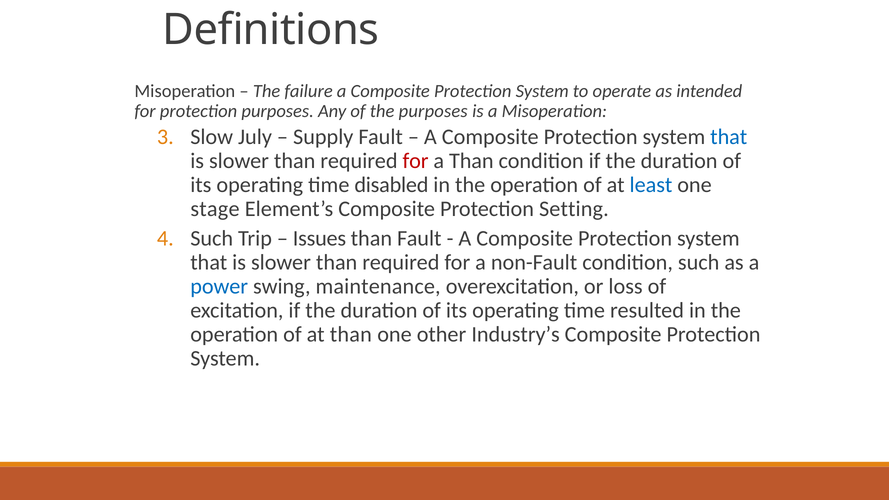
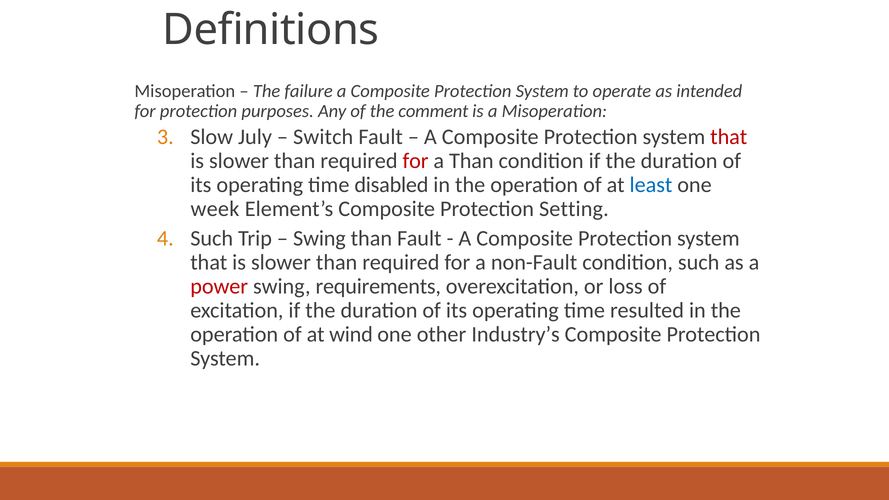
the purposes: purposes -> comment (433, 111)
Supply: Supply -> Switch (323, 137)
that colour: blue -> red (729, 137)
stage: stage -> week (215, 209)
Issues: Issues -> Swing (319, 238)
power colour: blue -> red (219, 286)
maintenance: maintenance -> requirements (378, 286)
at than: than -> wind (351, 334)
